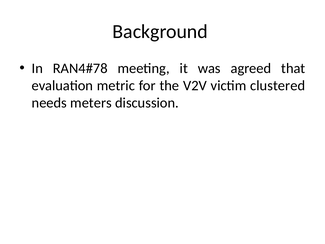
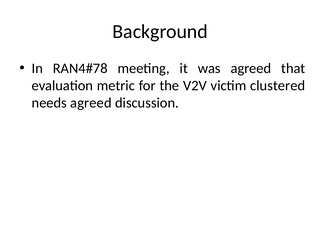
needs meters: meters -> agreed (91, 103)
